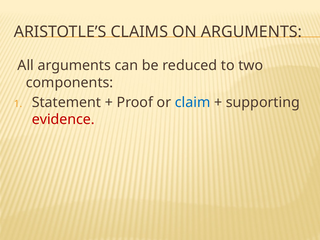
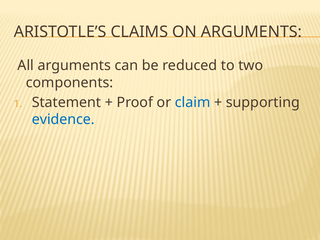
evidence colour: red -> blue (63, 120)
